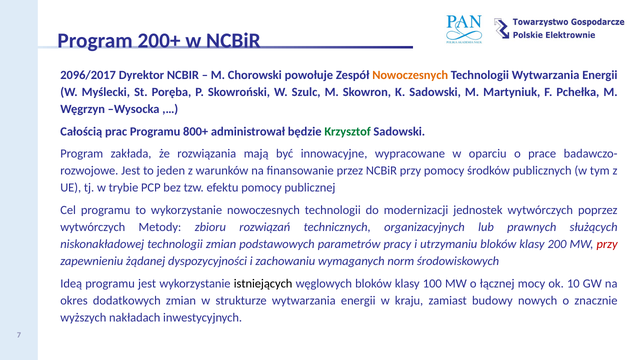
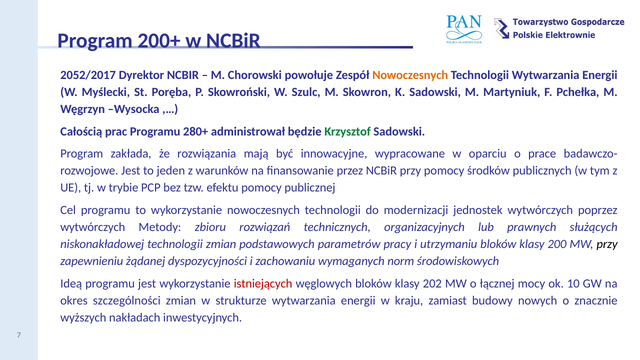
2096/2017: 2096/2017 -> 2052/2017 (88, 75)
800+: 800+ -> 280+ (196, 131)
przy colour: red -> black (607, 244)
istniejących colour: black -> red (263, 283)
100: 100 -> 202 (432, 283)
dodatkowych: dodatkowych -> szczególności (127, 300)
